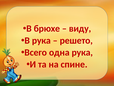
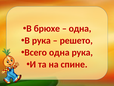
виду: виду -> одна (80, 28)
